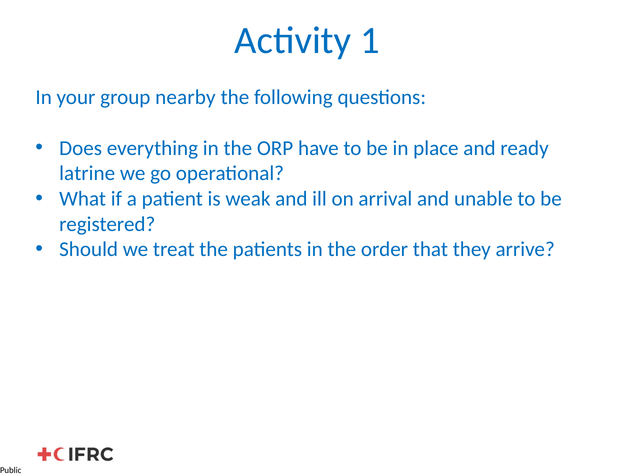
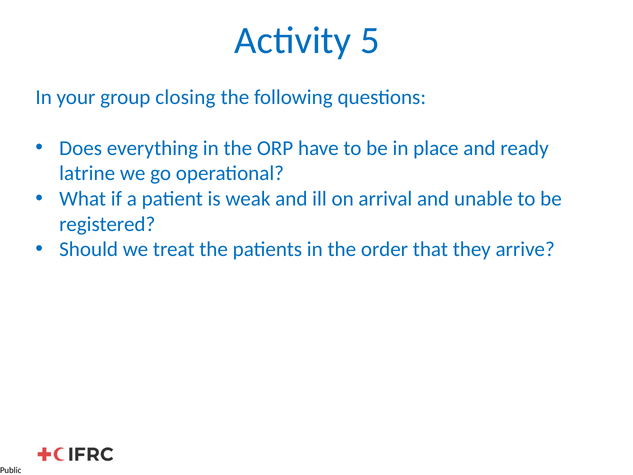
1: 1 -> 5 (370, 41)
nearby: nearby -> closing (185, 97)
